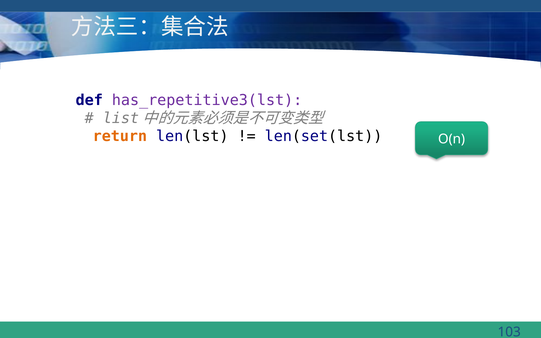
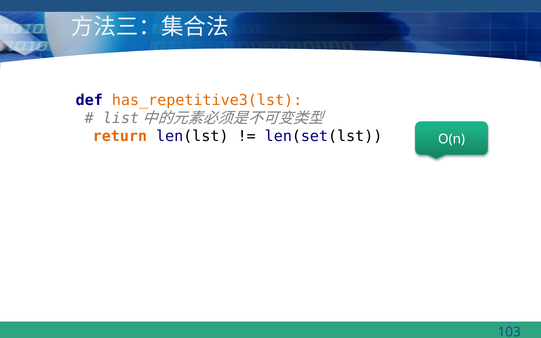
has_repetitive3(lst colour: purple -> orange (207, 100)
